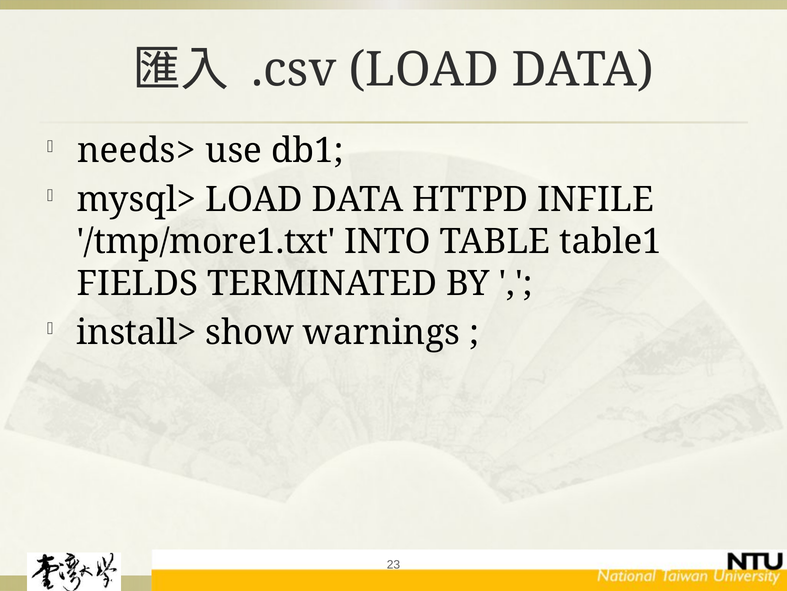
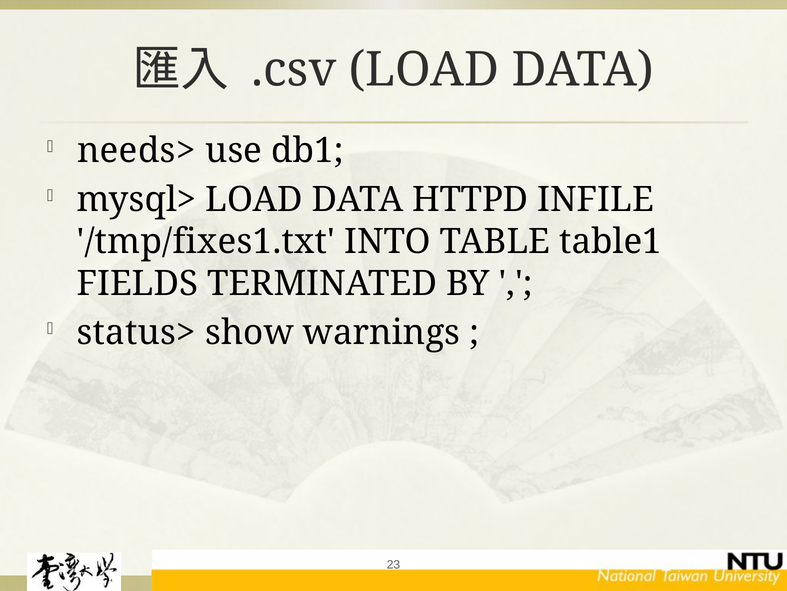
/tmp/more1.txt: /tmp/more1.txt -> /tmp/fixes1.txt (206, 241)
install>: install> -> status> (136, 332)
